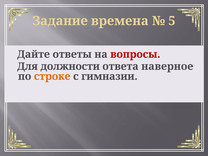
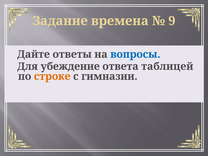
5: 5 -> 9 (172, 21)
вопросы colour: red -> blue (135, 54)
должности: должности -> убеждение (70, 66)
наверное: наверное -> таблицей (167, 66)
